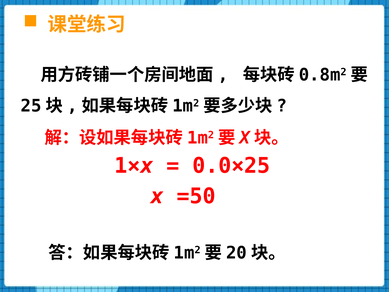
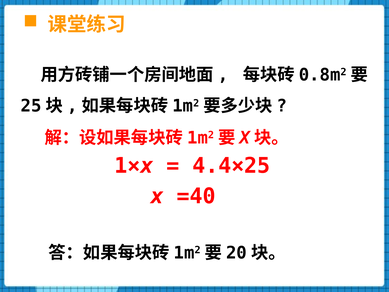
0.0×25: 0.0×25 -> 4.4×25 (231, 166)
=50: =50 -> =40 (196, 196)
